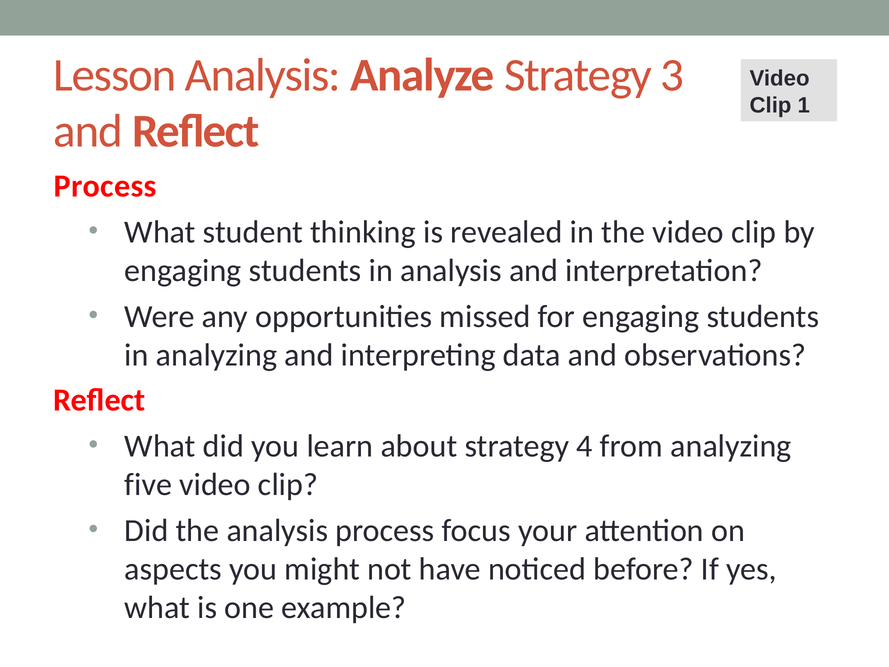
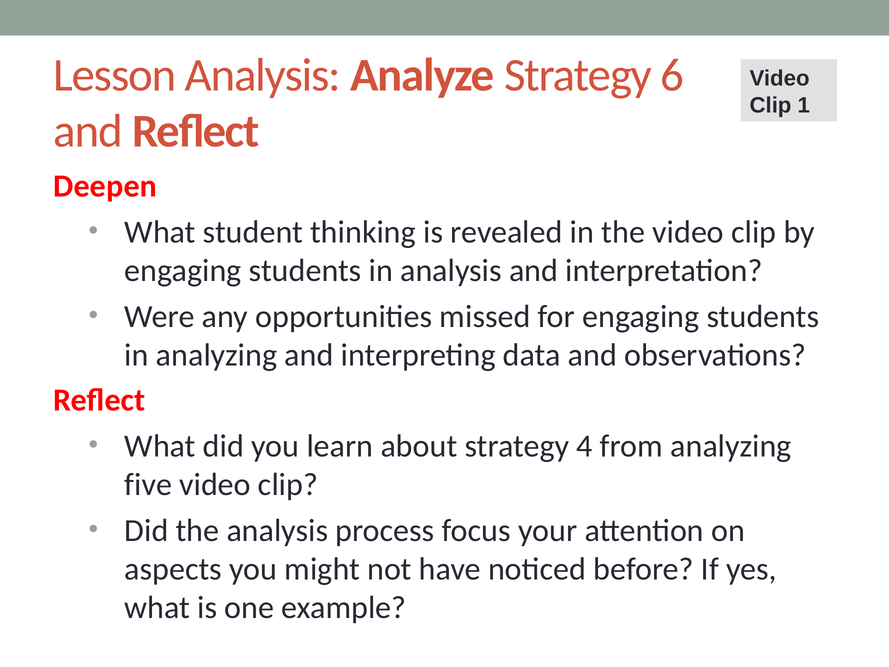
3: 3 -> 6 (672, 75)
Process: Process -> Deepen (105, 186)
